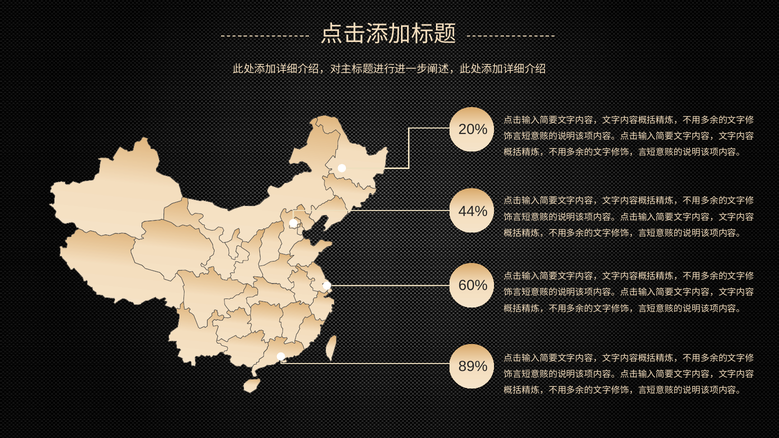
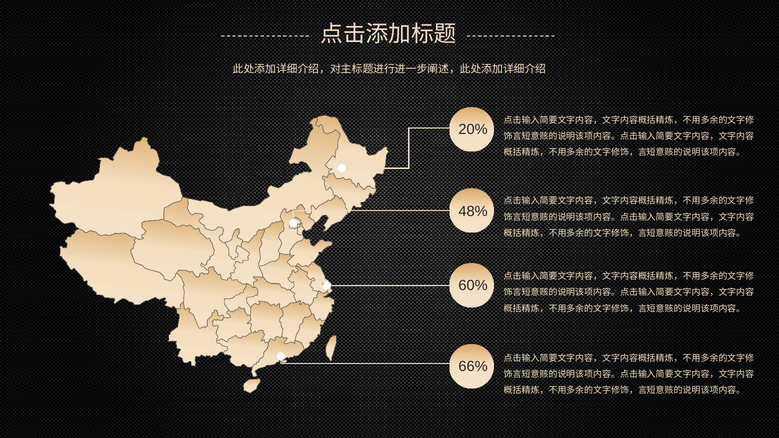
44%: 44% -> 48% (473, 211)
89%: 89% -> 66% (473, 367)
